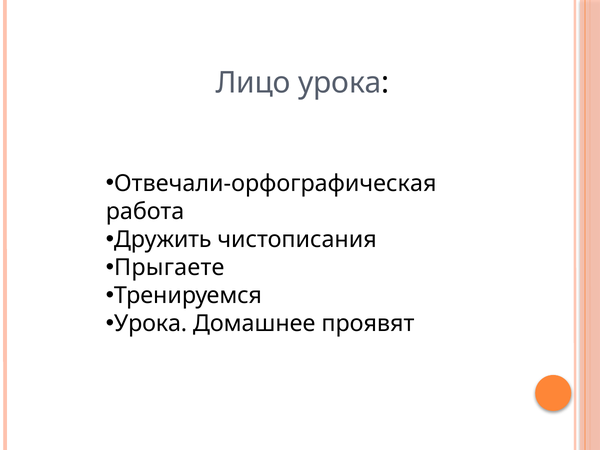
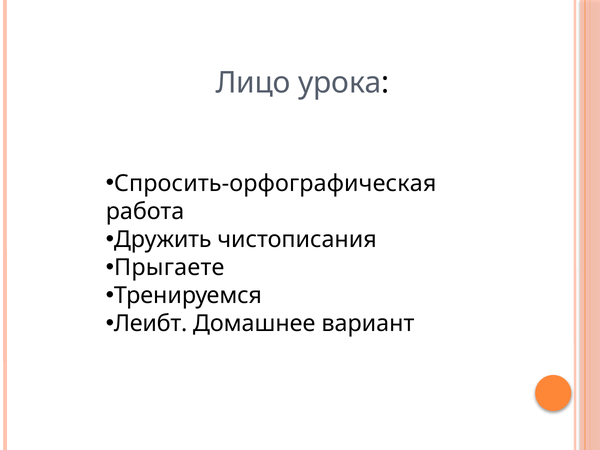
Отвечали-орфографическая: Отвечали-орфографическая -> Спросить-орфографическая (275, 184)
Урока: Урока -> Леибт (151, 324)
проявят: проявят -> вариант (368, 324)
